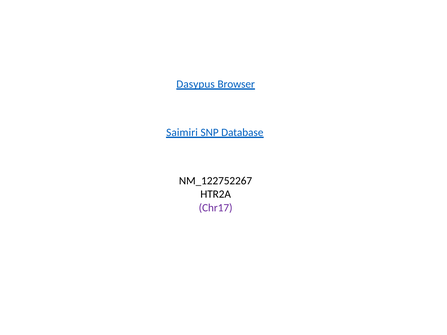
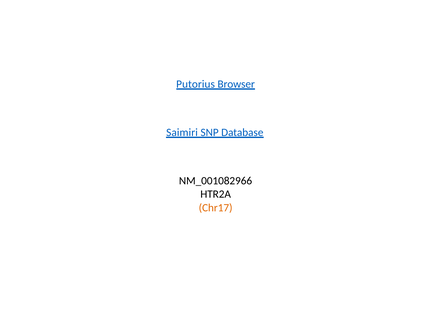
Dasypus: Dasypus -> Putorius (196, 84)
NM_122752267: NM_122752267 -> NM_001082966 (216, 181)
Chr17 colour: purple -> orange (216, 208)
